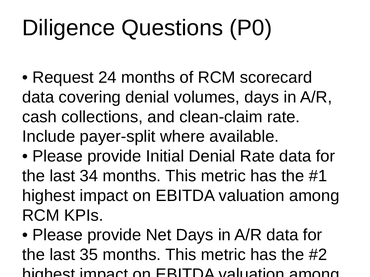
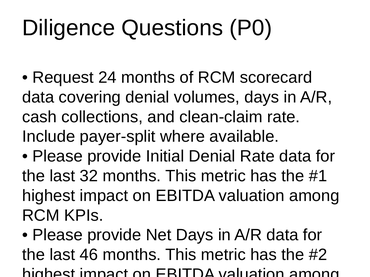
34: 34 -> 32 (89, 176)
35: 35 -> 46 (89, 255)
